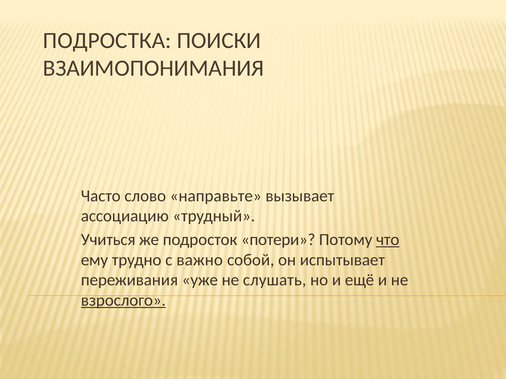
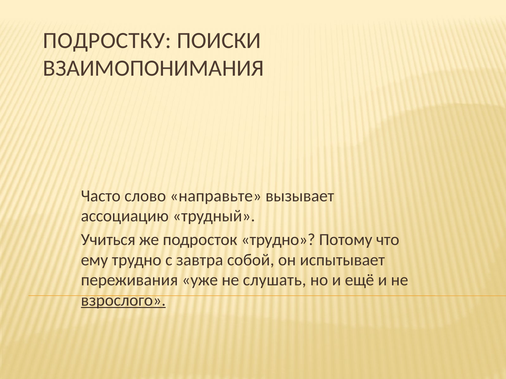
ПОДРОСТКА: ПОДРОСТКА -> ПОДРОСТКУ (107, 40)
подросток потери: потери -> трудно (278, 240)
что underline: present -> none (388, 240)
важно: важно -> завтра (200, 260)
